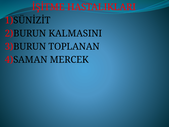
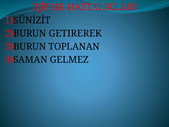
KALMASINI: KALMASINI -> GETIREREK (75, 33)
MERCEK: MERCEK -> GELMEZ (69, 60)
